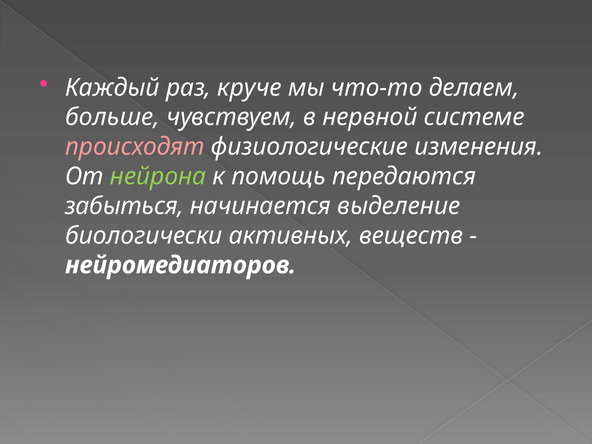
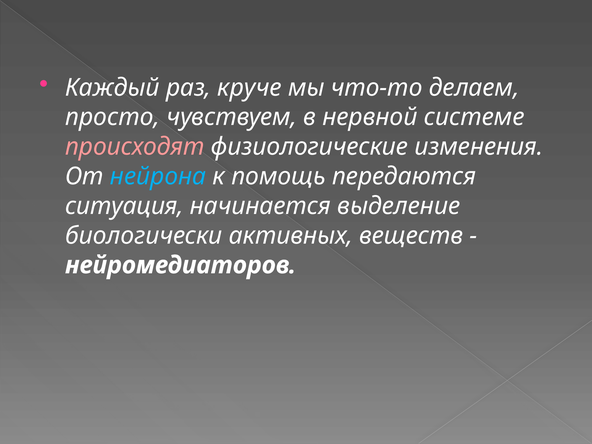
больше: больше -> просто (113, 117)
нейрона colour: light green -> light blue (158, 176)
забыться: забыться -> ситуация (124, 206)
